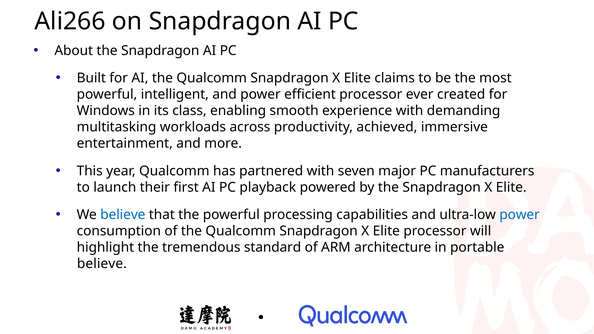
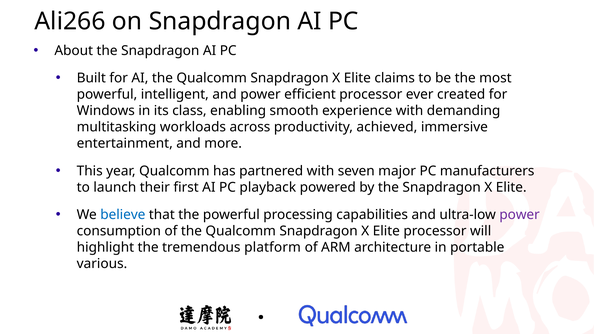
power colour: blue -> purple (520, 215)
standard: standard -> platform (273, 247)
believe: believe -> various (102, 264)
